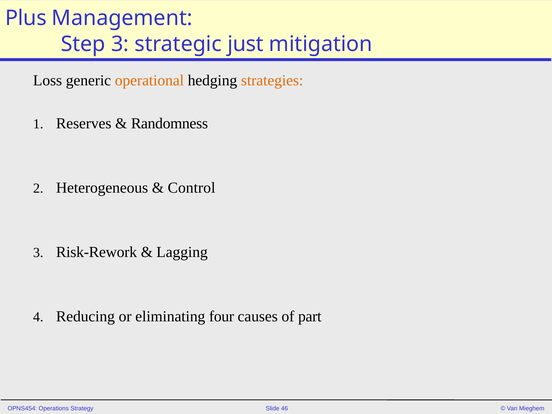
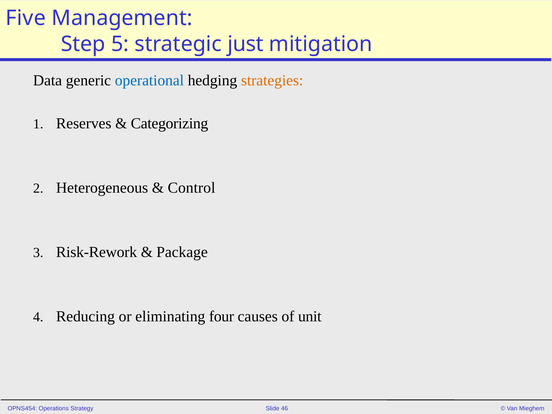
Plus: Plus -> Five (26, 18)
Step 3: 3 -> 5 (120, 44)
Loss: Loss -> Data (48, 80)
operational colour: orange -> blue (149, 80)
Randomness: Randomness -> Categorizing (169, 123)
Lagging: Lagging -> Package (182, 252)
part: part -> unit (310, 317)
